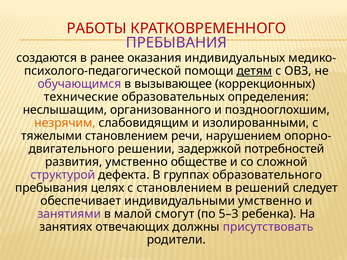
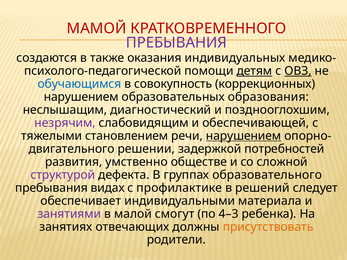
РАБОТЫ: РАБОТЫ -> МАМОЙ (97, 28)
ранее: ранее -> также (107, 58)
ОВЗ underline: none -> present (298, 71)
обучающимся colour: purple -> blue (79, 84)
вызывающее: вызывающее -> совокупность (173, 84)
технические: технические -> нарушением (81, 97)
определения: определения -> образования (268, 97)
организованного: организованного -> диагностический (161, 110)
незрячим colour: orange -> purple (65, 123)
изолированными: изолированными -> обеспечивающей (256, 123)
нарушением underline: none -> present (244, 136)
целях: целях -> видах (108, 188)
с становлением: становлением -> профилактике (179, 188)
индивидуальными умственно: умственно -> материала (270, 201)
5–3: 5–3 -> 4–3 (229, 214)
присутствовать colour: purple -> orange (268, 227)
